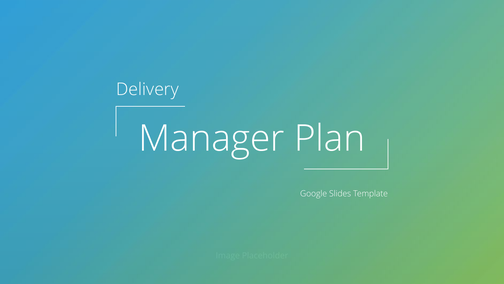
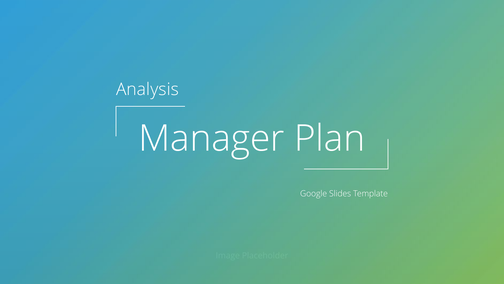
Delivery: Delivery -> Analysis (147, 89)
